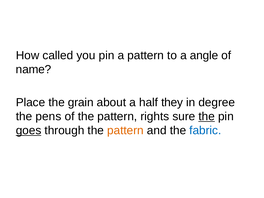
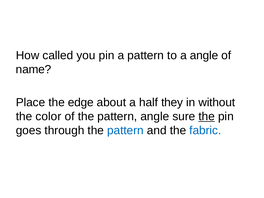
grain: grain -> edge (81, 102)
degree: degree -> without (217, 102)
pens: pens -> color (48, 116)
pattern rights: rights -> angle (155, 116)
goes underline: present -> none (29, 130)
pattern colour: orange -> blue (125, 130)
